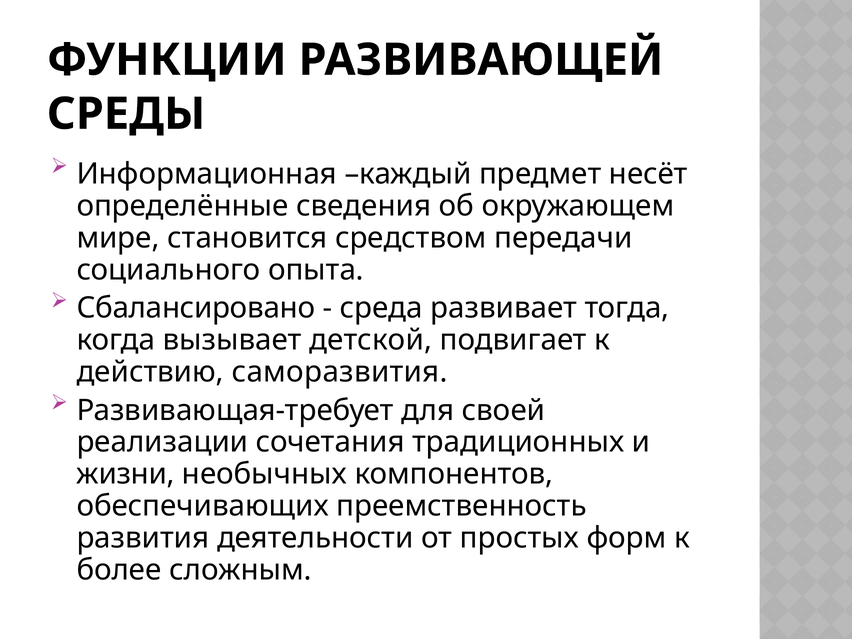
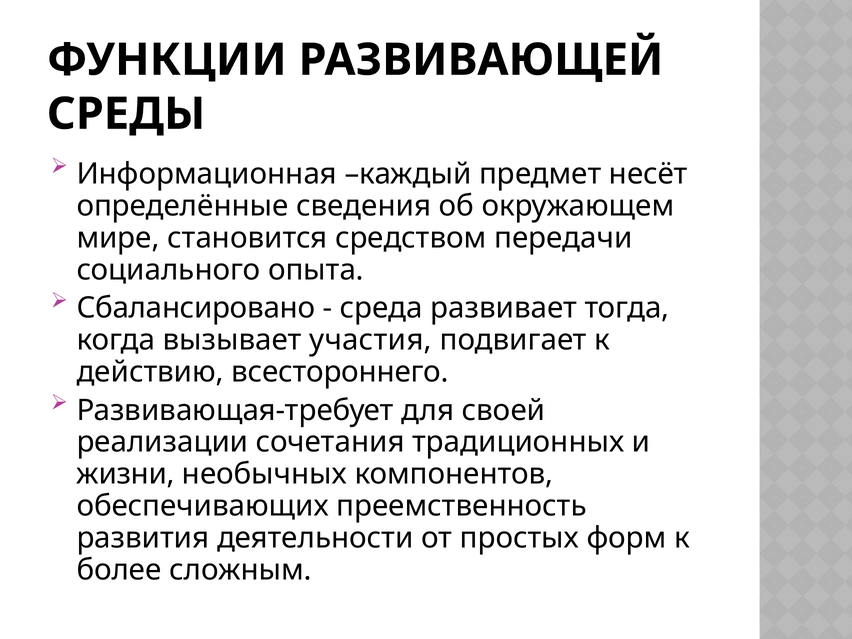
детской: детской -> участия (370, 340)
саморазвития: саморазвития -> всестороннего (340, 372)
